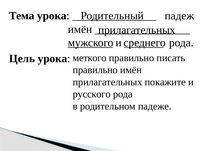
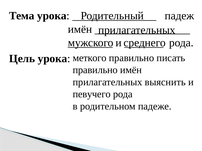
покажите: покажите -> выяснить (165, 82)
русского: русского -> певучего (92, 94)
